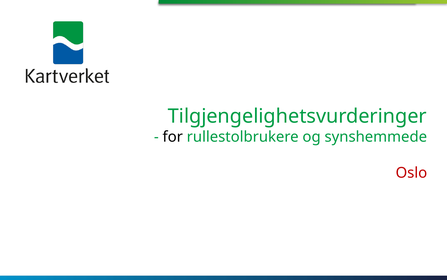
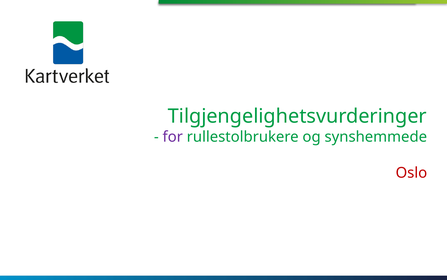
for colour: black -> purple (173, 137)
